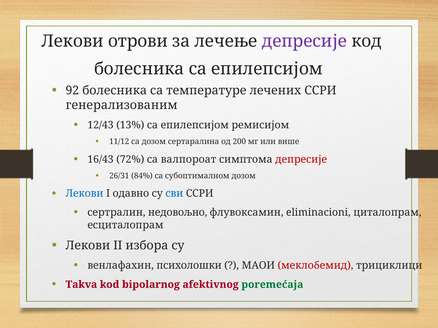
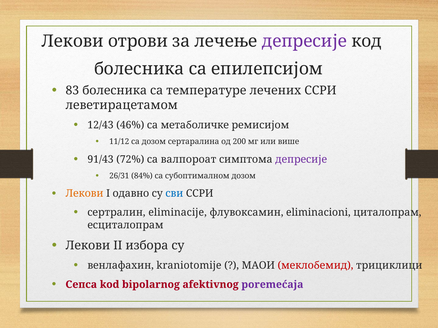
92: 92 -> 83 (72, 91)
генерализованим: генерализованим -> леветирацетамом (122, 105)
13%: 13% -> 46% (130, 125)
епилепсијом: епилепсијом -> метаболичке (195, 125)
16/43: 16/43 -> 91/43 (100, 160)
депресије colour: red -> purple (301, 160)
Лекови colour: blue -> orange (84, 194)
недовољно: недовољно -> eliminacije (178, 213)
психолошки: психолошки -> kraniotomije (189, 266)
Takva: Takva -> Сепса (81, 285)
poremećaja colour: green -> purple (272, 285)
